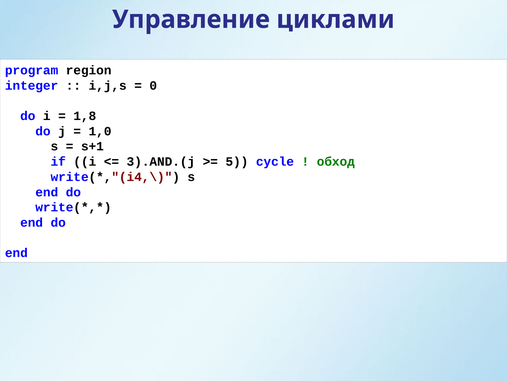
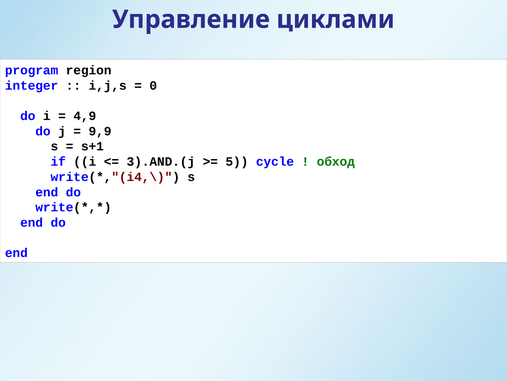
1,8: 1,8 -> 4,9 (85, 116)
1,0: 1,0 -> 9,9 (100, 131)
